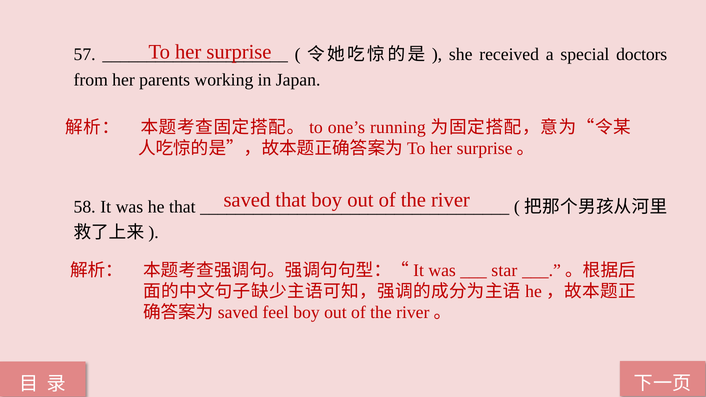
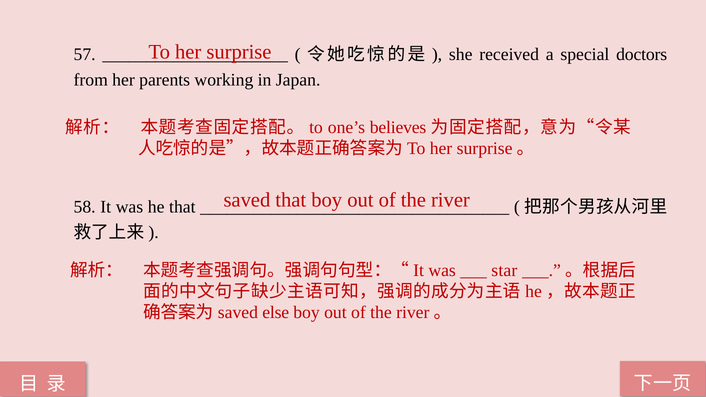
running: running -> believes (398, 127)
feel: feel -> else (276, 313)
